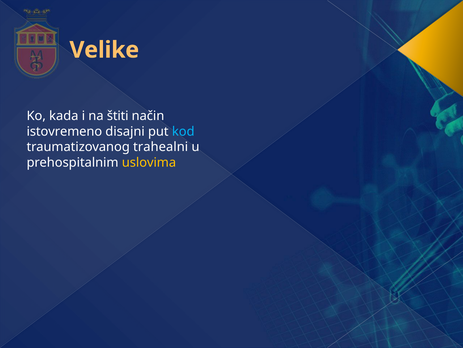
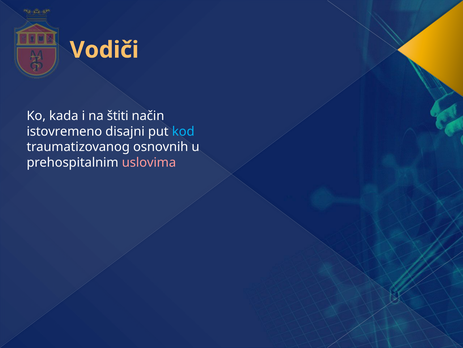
Velike: Velike -> Vodiči (104, 50)
trahealni: trahealni -> osnovnih (161, 147)
uslovima colour: yellow -> pink (149, 162)
